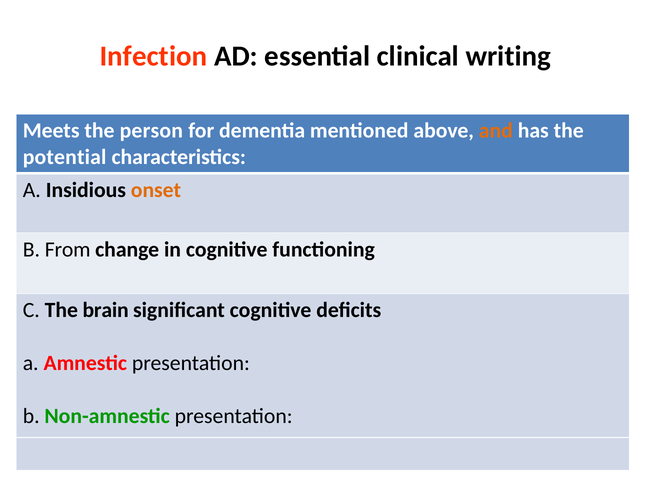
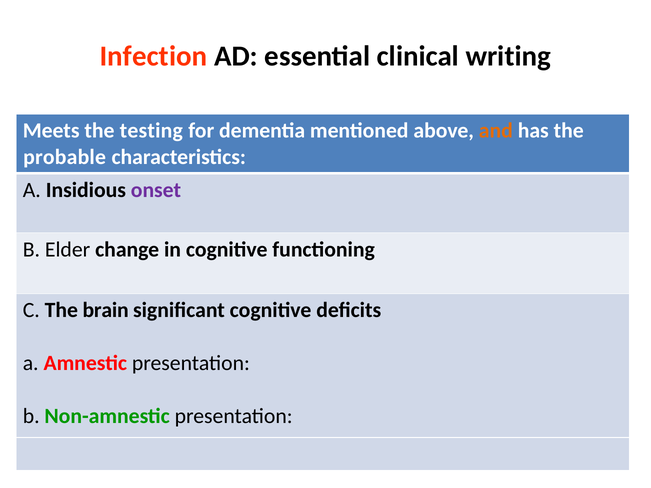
person: person -> testing (151, 131)
potential: potential -> probable (65, 157)
onset colour: orange -> purple (156, 190)
From: From -> Elder (68, 249)
